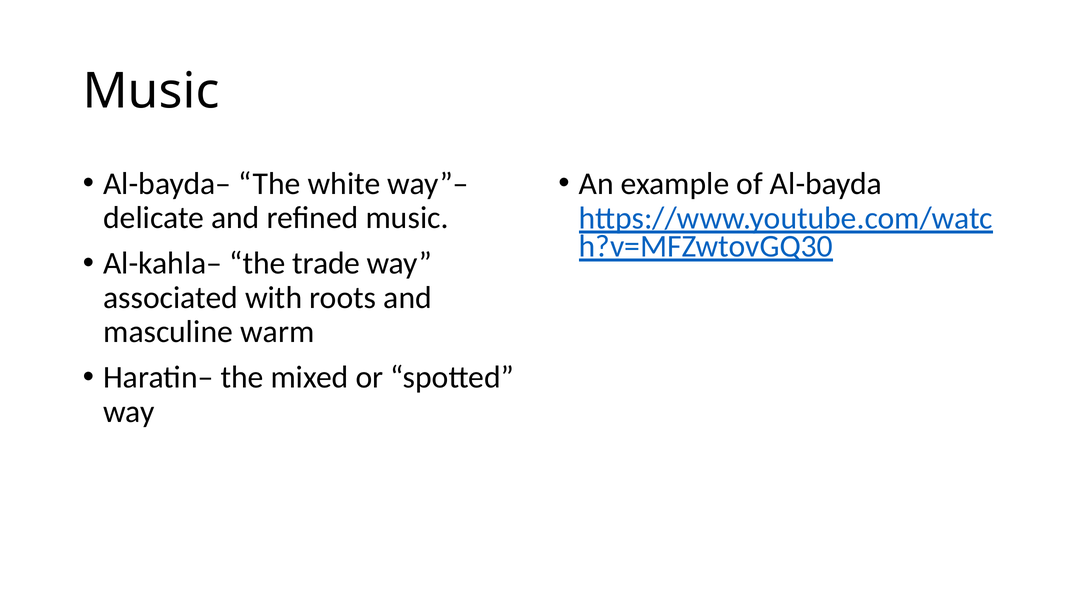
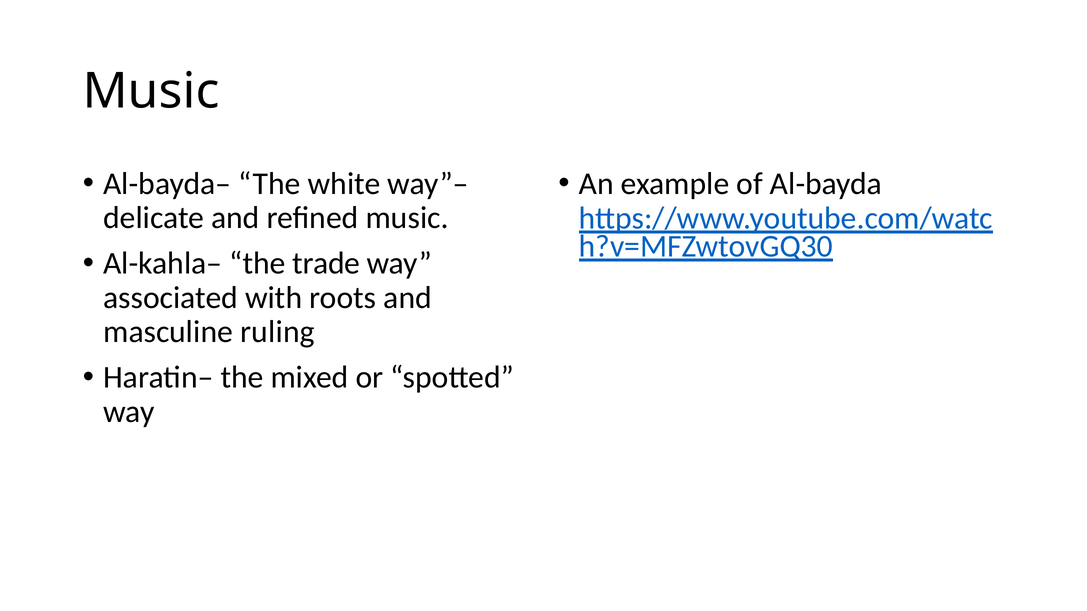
warm: warm -> ruling (277, 332)
